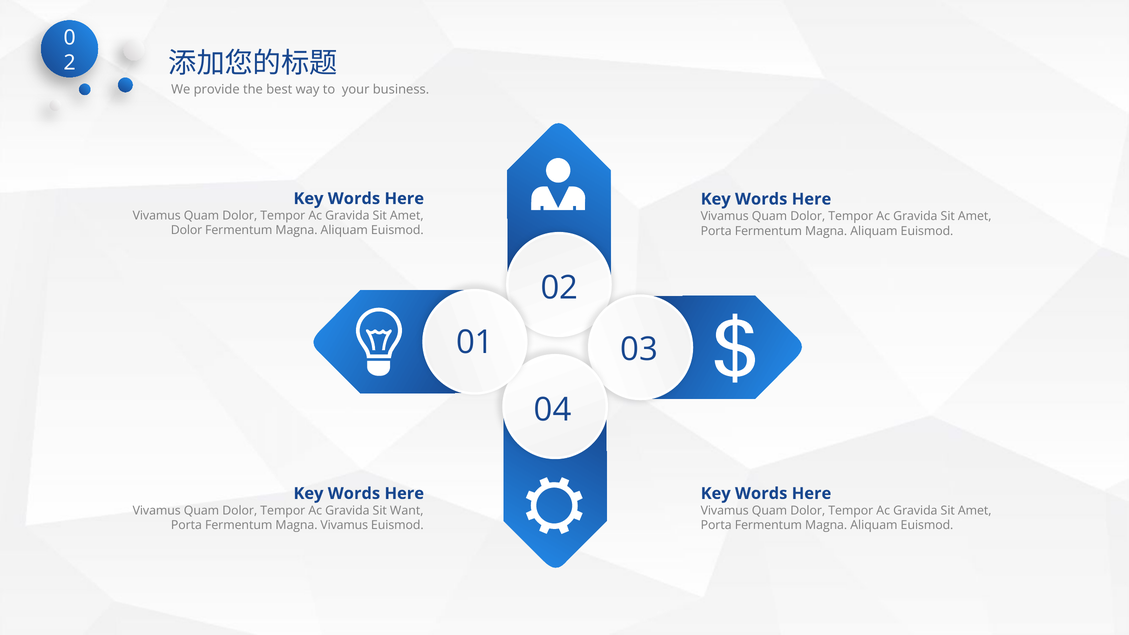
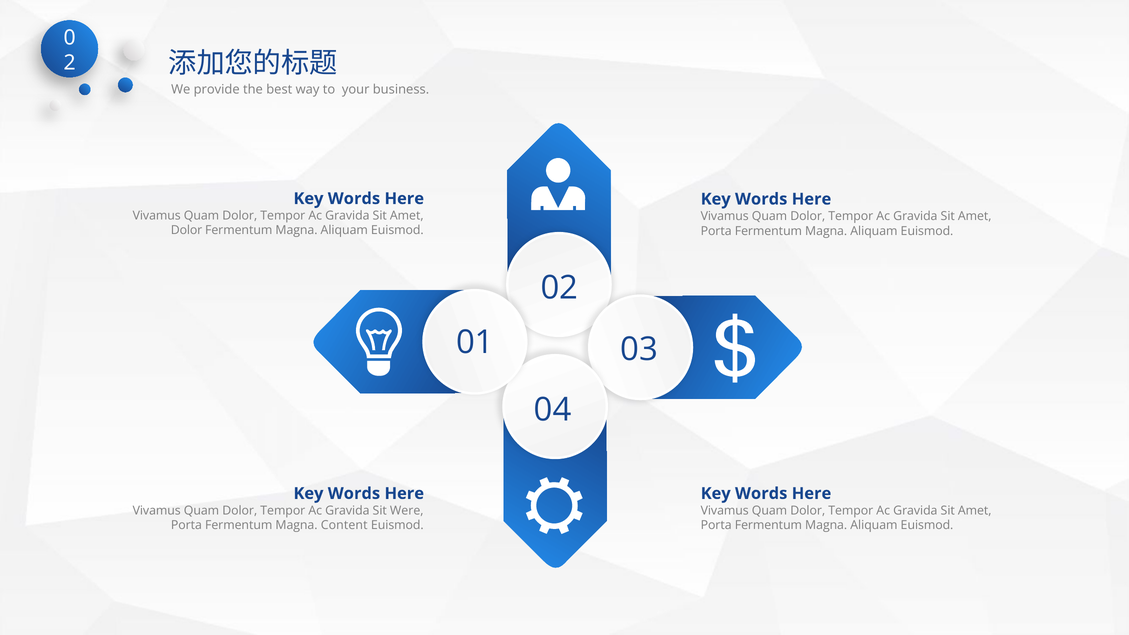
Want: Want -> Were (407, 511)
Magna Vivamus: Vivamus -> Content (344, 525)
